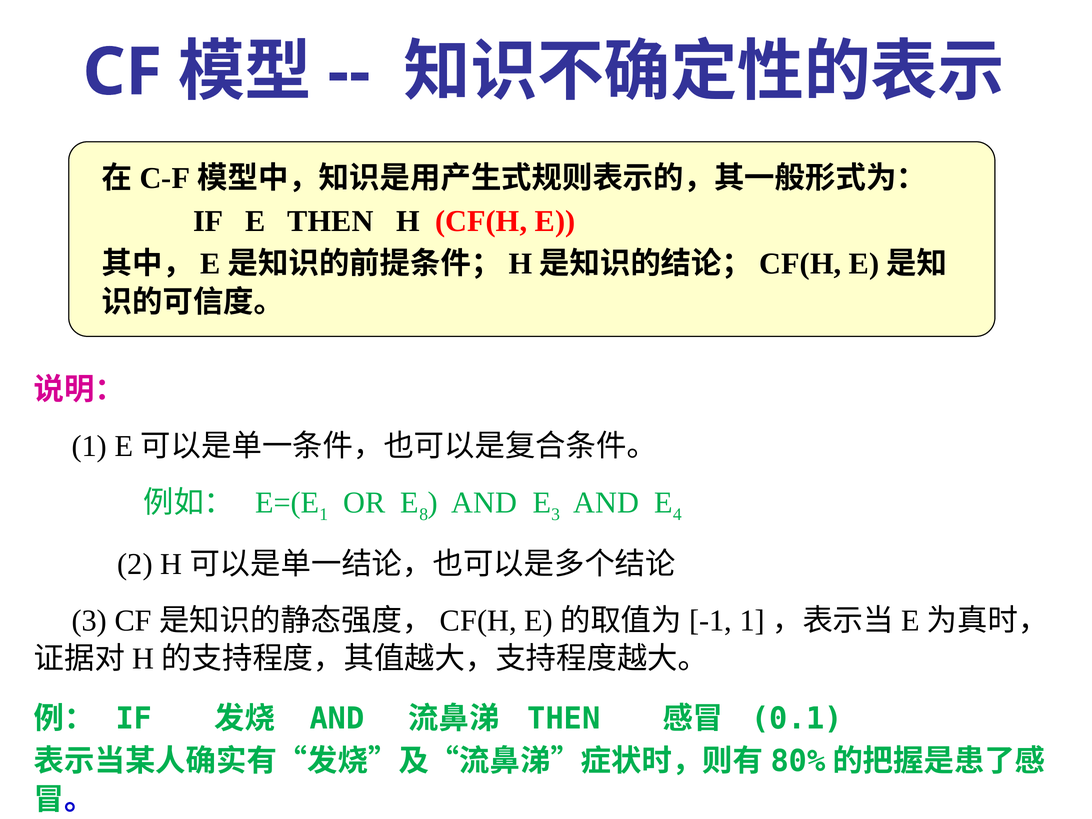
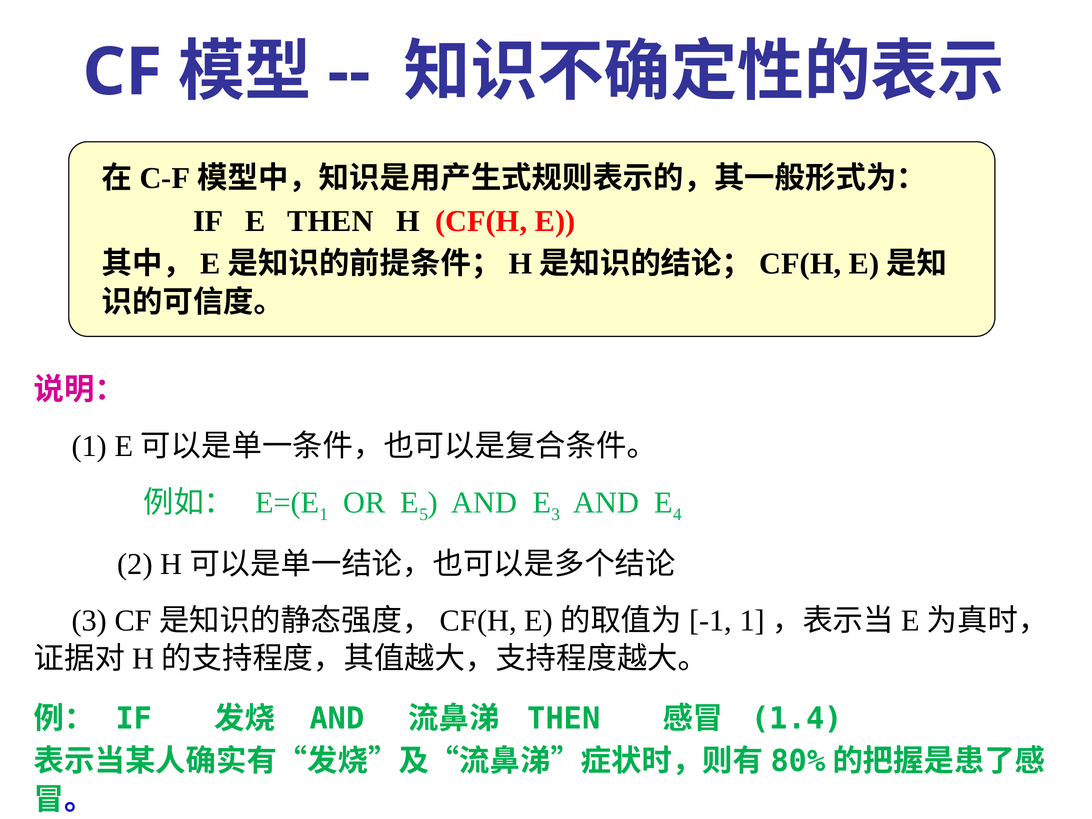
8: 8 -> 5 (424, 515)
0.1: 0.1 -> 1.4 (797, 719)
